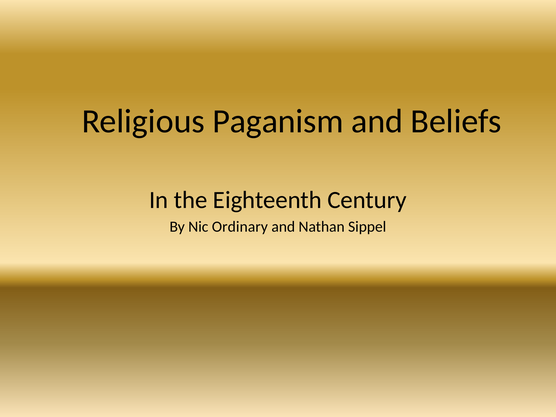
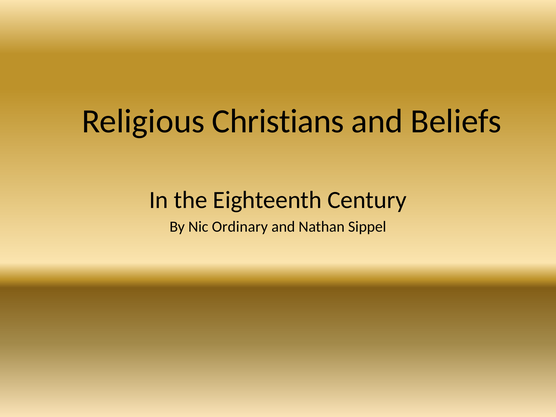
Paganism: Paganism -> Christians (278, 121)
